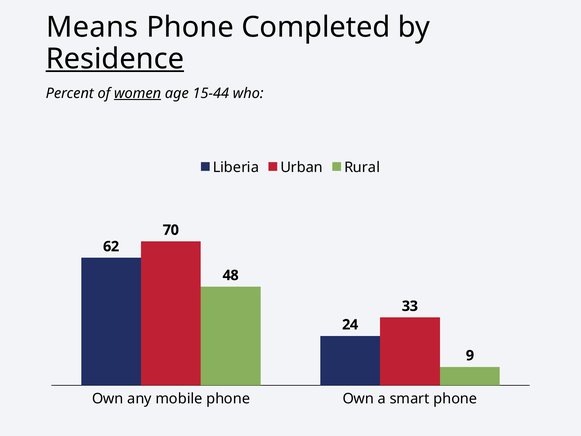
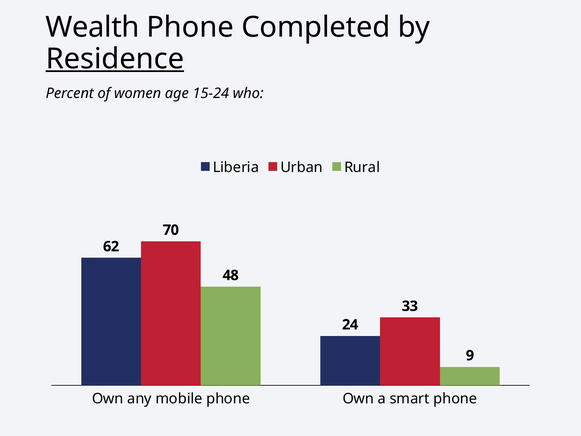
Means: Means -> Wealth (92, 27)
women underline: present -> none (138, 93)
15-44: 15-44 -> 15-24 (211, 93)
